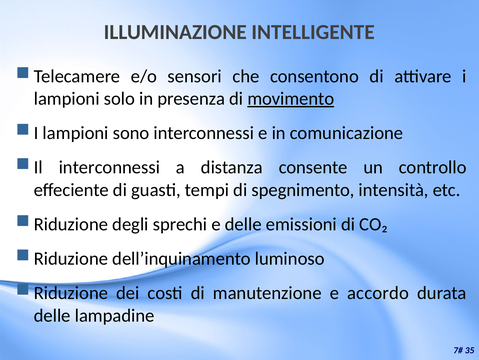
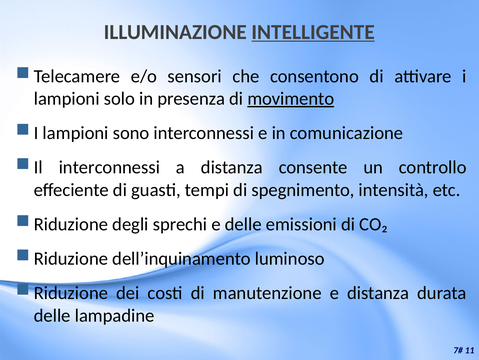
INTELLIGENTE underline: none -> present (313, 32)
e accordo: accordo -> distanza (378, 293)
35: 35 -> 11 (470, 350)
